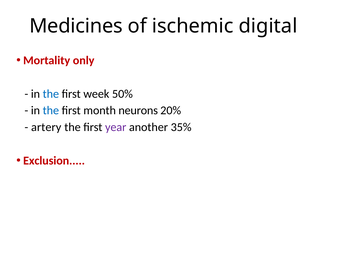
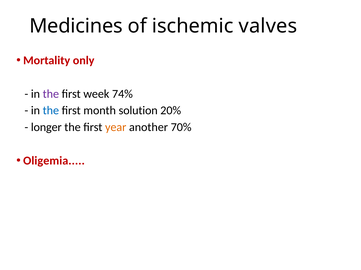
digital: digital -> valves (268, 26)
the colour: blue -> purple (51, 94)
50%: 50% -> 74% (122, 94)
neurons: neurons -> solution (138, 111)
artery: artery -> longer (46, 128)
year colour: purple -> orange (116, 128)
35%: 35% -> 70% (181, 128)
Exclusion: Exclusion -> Oligemia (54, 161)
